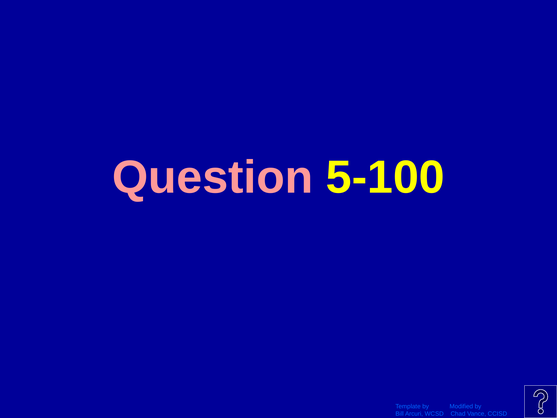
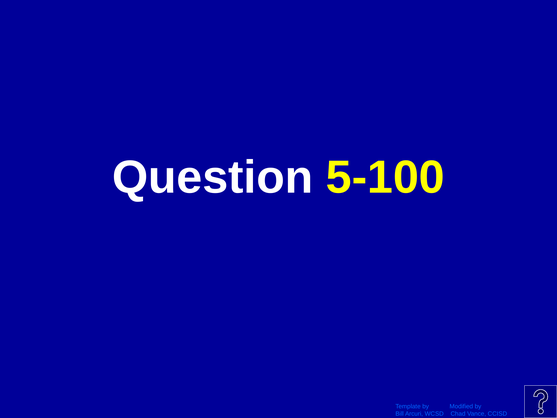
Question colour: pink -> white (213, 177)
